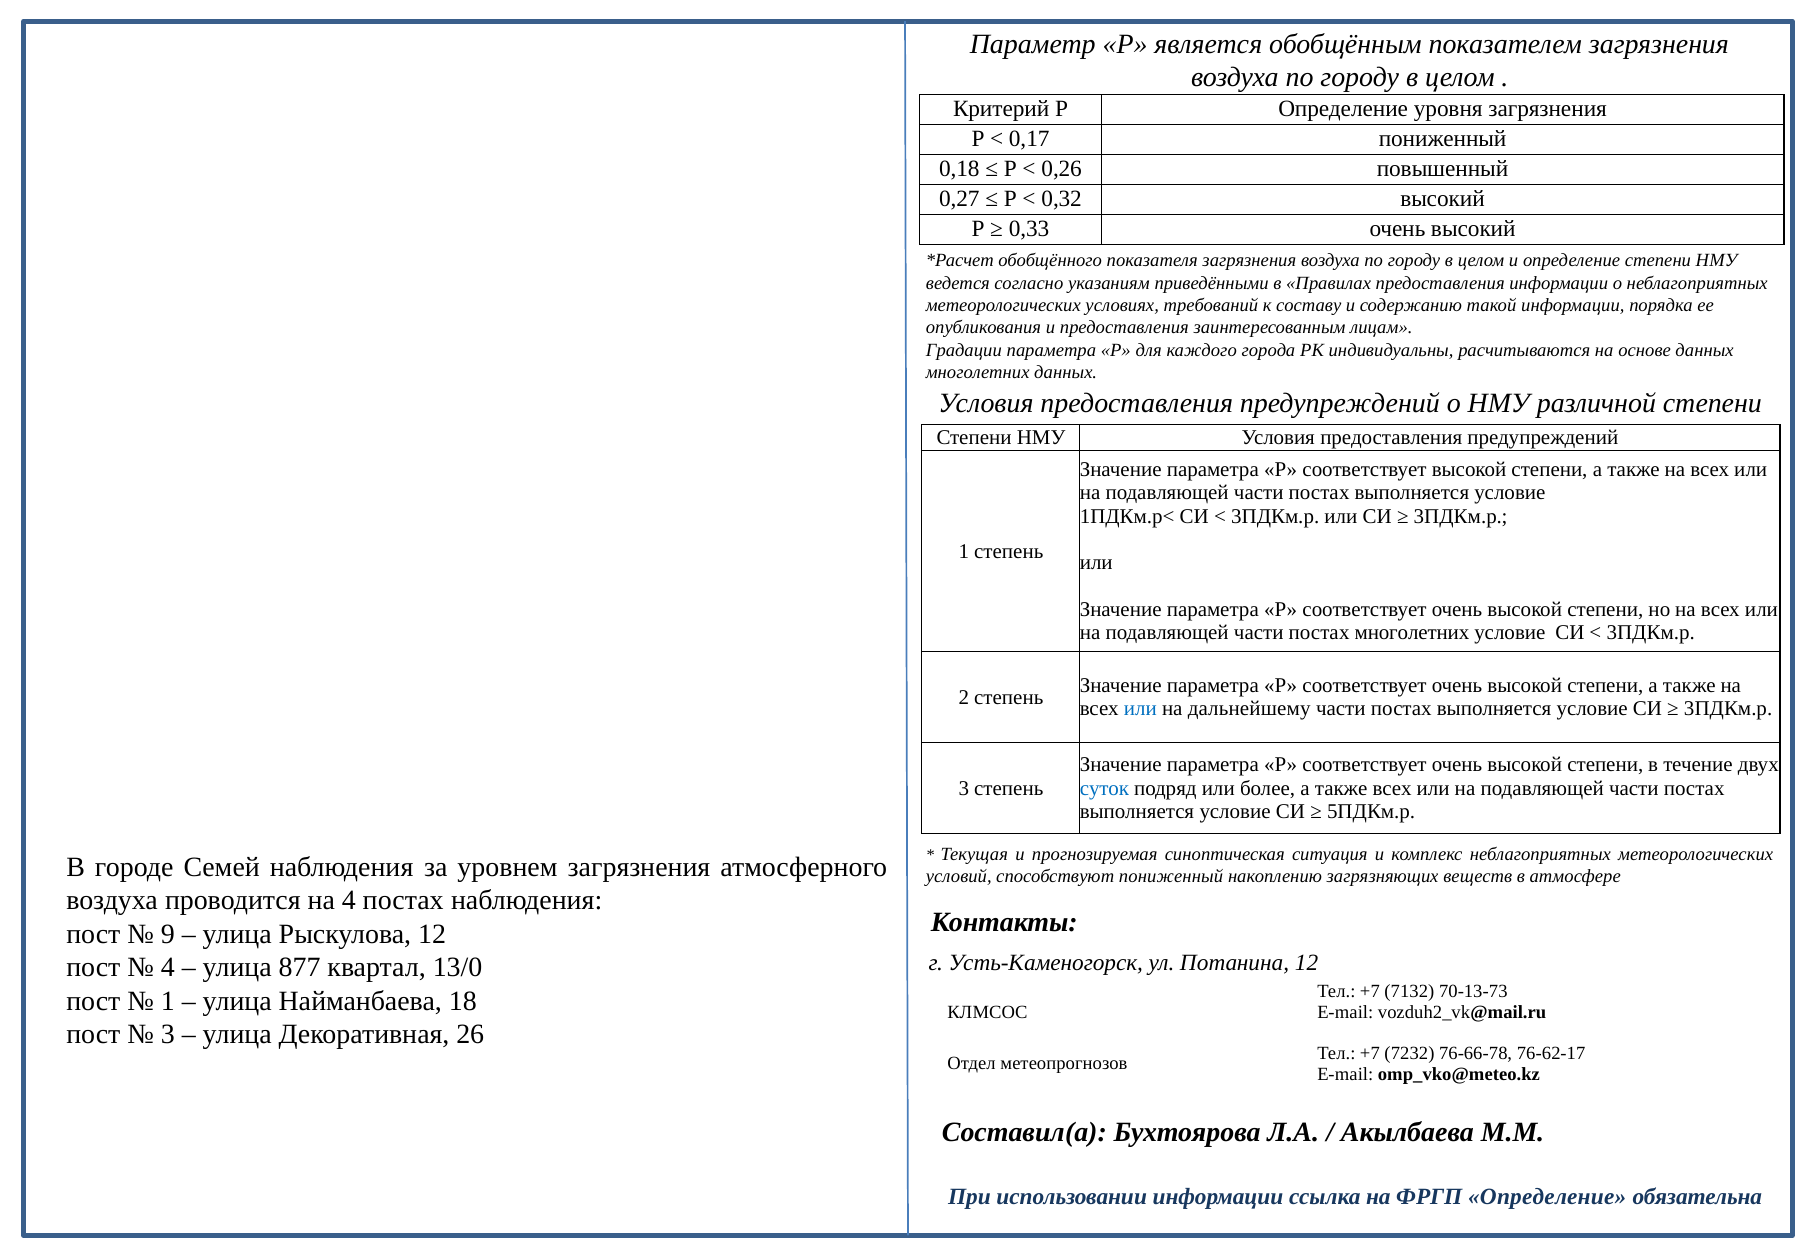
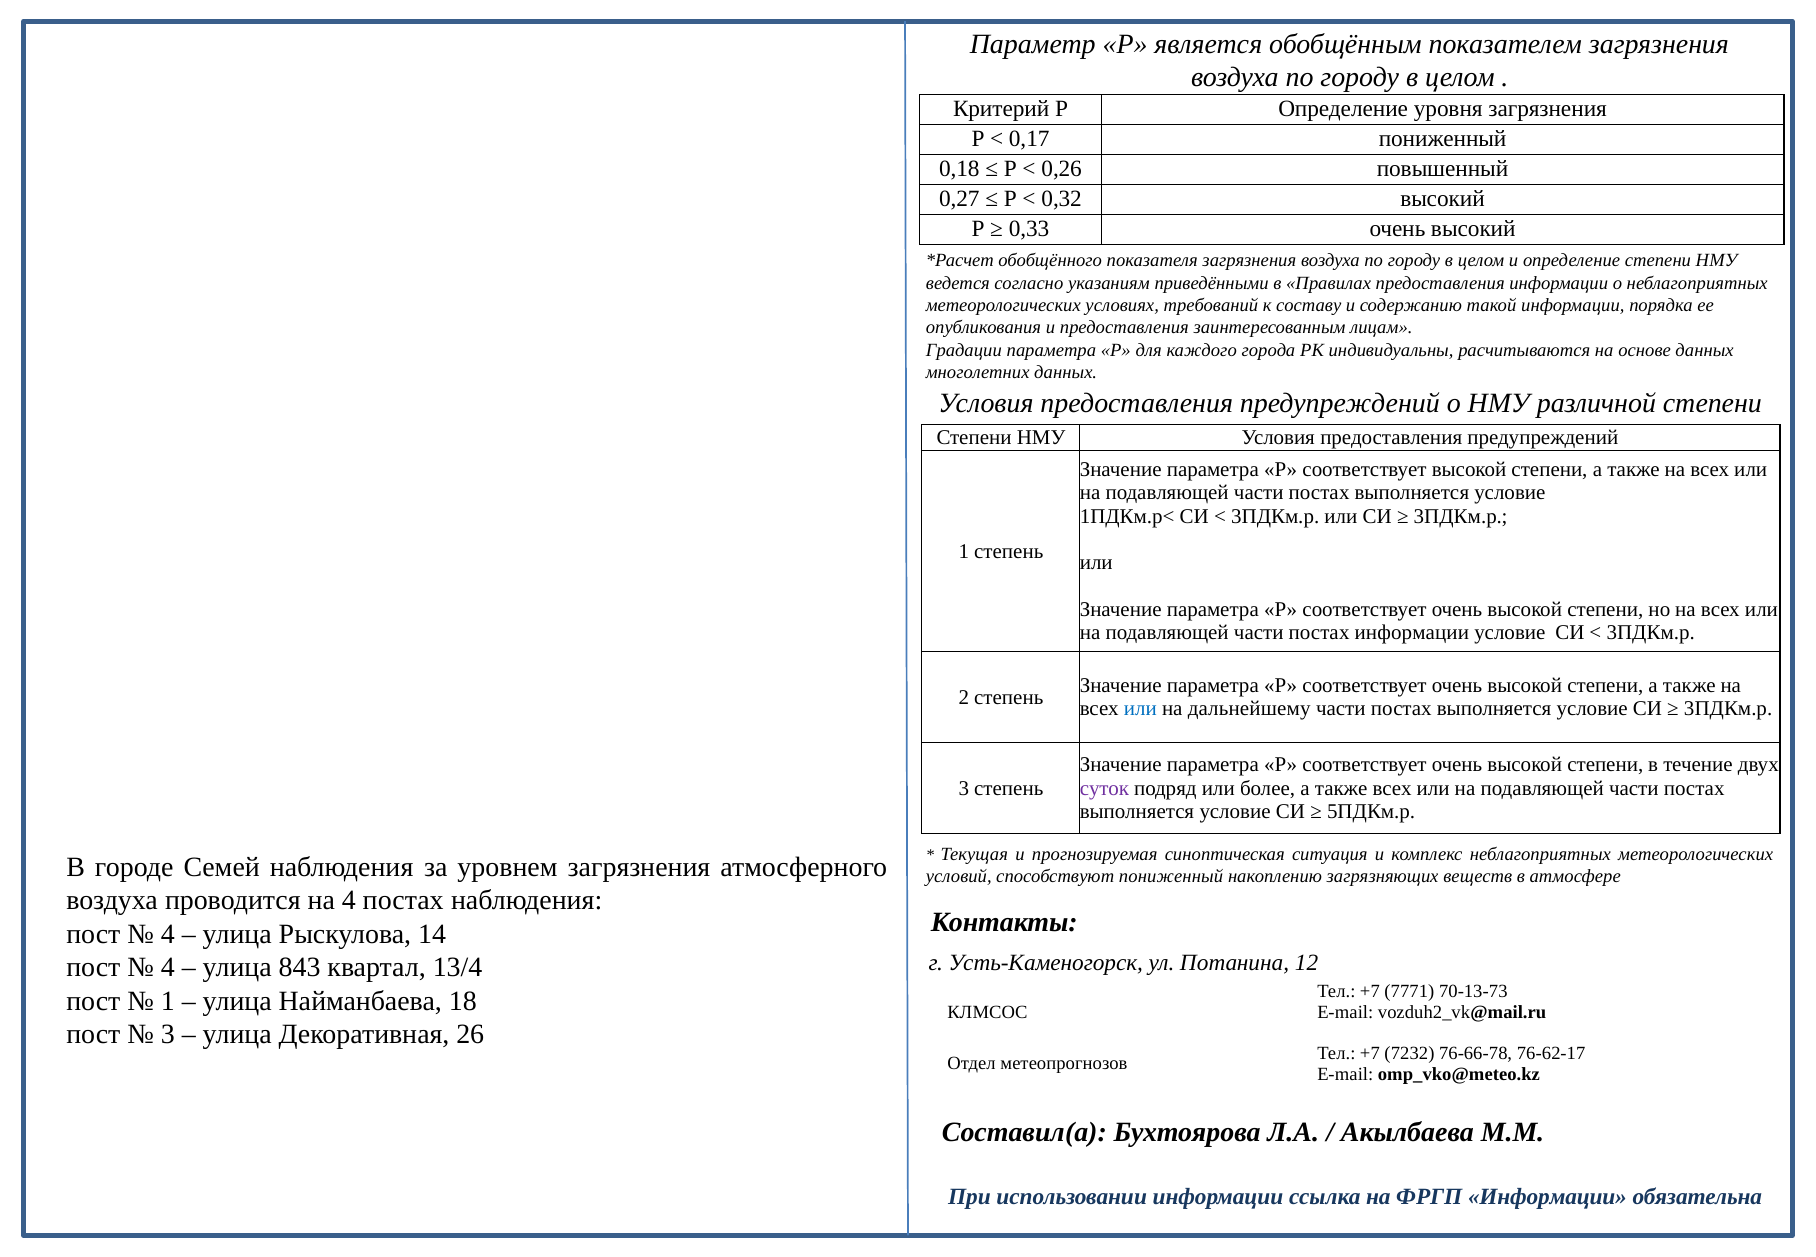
постах многолетних: многолетних -> информации (1412, 633)
суток colour: blue -> purple (1104, 788)
9: 9 -> 4 (168, 934)
Рыскулова 12: 12 -> 14 (432, 934)
877: 877 -> 843 (300, 968)
13/0: 13/0 -> 13/4 (458, 968)
7132: 7132 -> 7771 (1409, 992)
ФРГП Определение: Определение -> Информации (1547, 1197)
